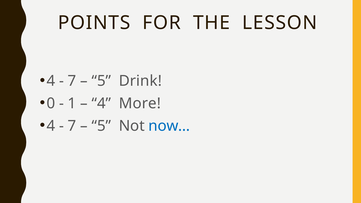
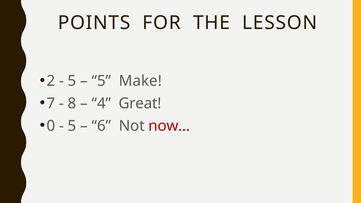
4: 4 -> 2 (51, 81)
7: 7 -> 5 (72, 81)
Drink: Drink -> Make (140, 81)
0: 0 -> 7 (51, 103)
1: 1 -> 8 (72, 103)
More: More -> Great (140, 103)
4: 4 -> 0 (51, 126)
7: 7 -> 5 (72, 126)
5: 5 -> 6 (101, 126)
now… colour: blue -> red (169, 126)
